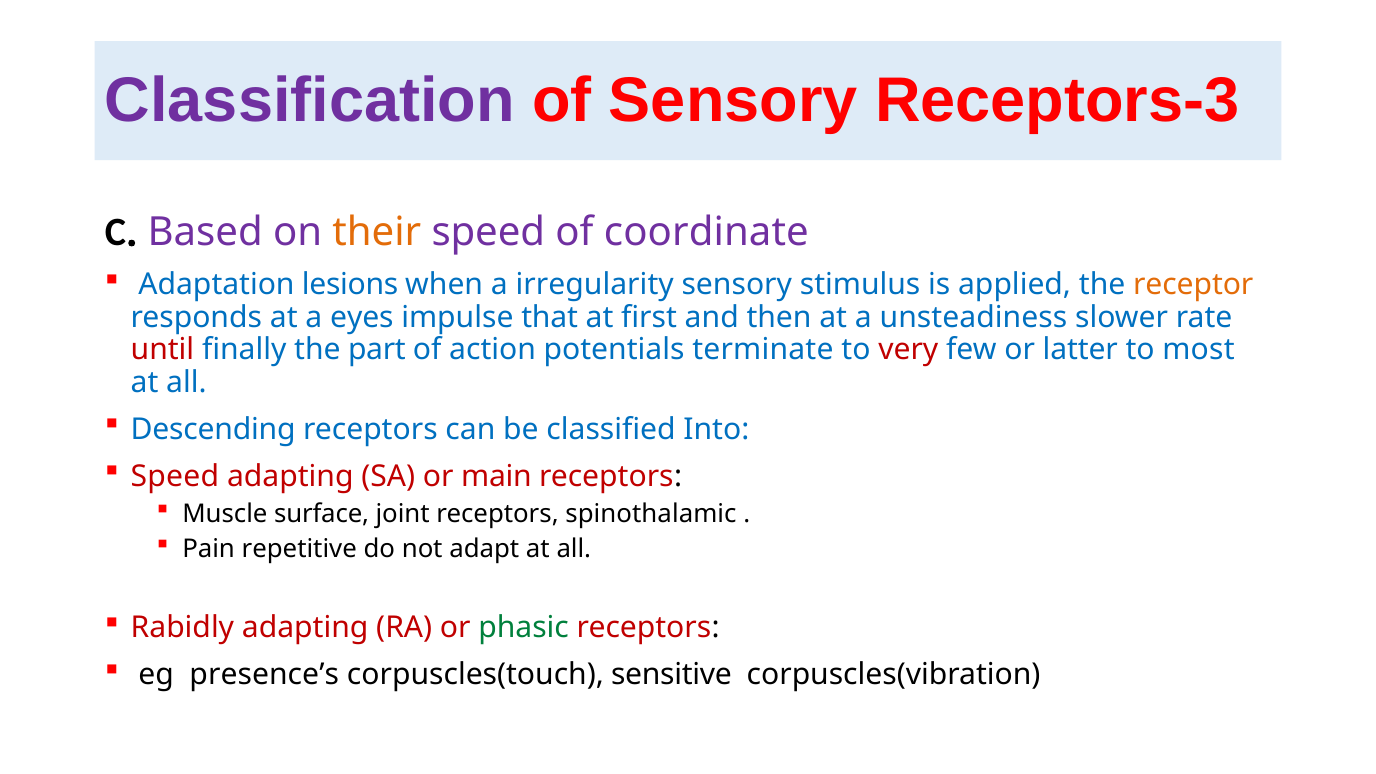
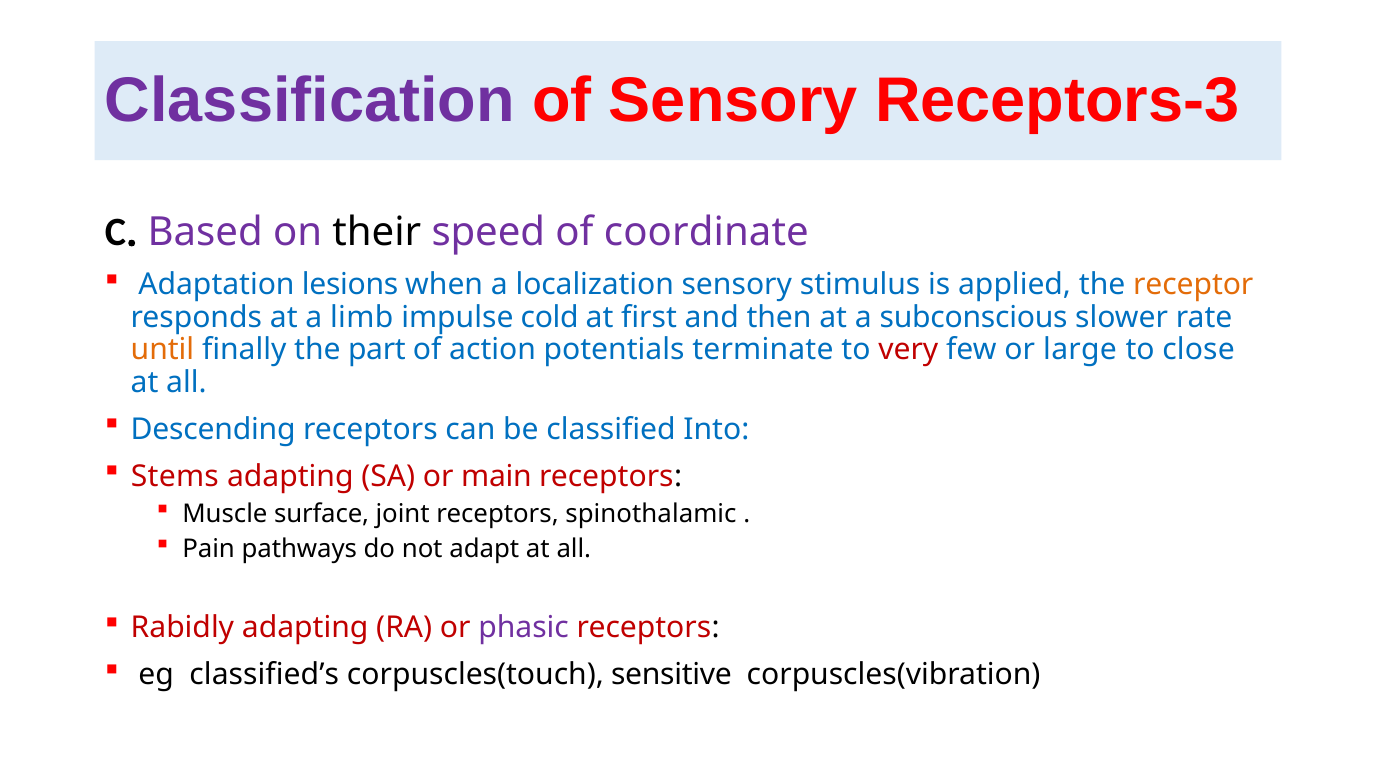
their colour: orange -> black (377, 233)
irregularity: irregularity -> localization (595, 285)
eyes: eyes -> limb (362, 317)
that: that -> cold (550, 317)
unsteadiness: unsteadiness -> subconscious (974, 317)
until colour: red -> orange (162, 350)
latter: latter -> large (1080, 350)
most: most -> close (1199, 350)
Speed: Speed -> Stems (175, 476)
repetitive: repetitive -> pathways (299, 549)
phasic colour: green -> purple (524, 628)
presence’s: presence’s -> classified’s (264, 675)
